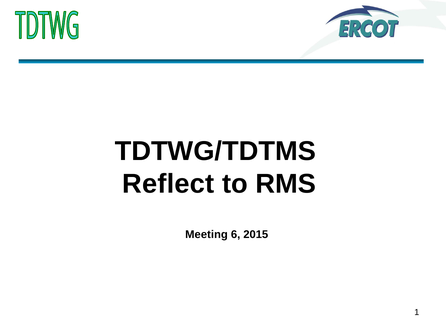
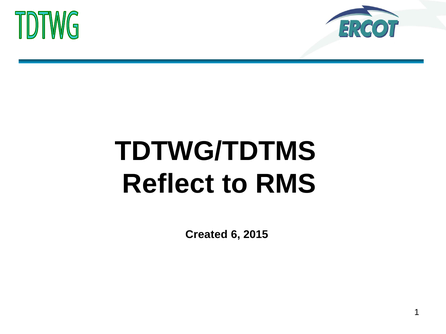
Meeting: Meeting -> Created (206, 235)
